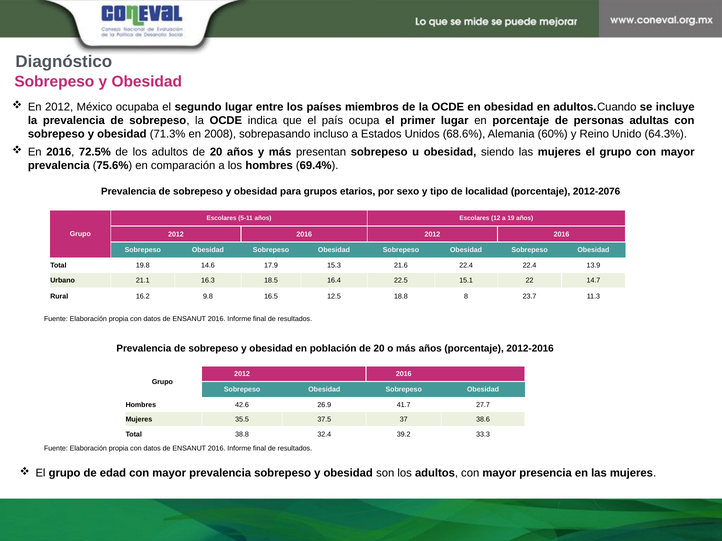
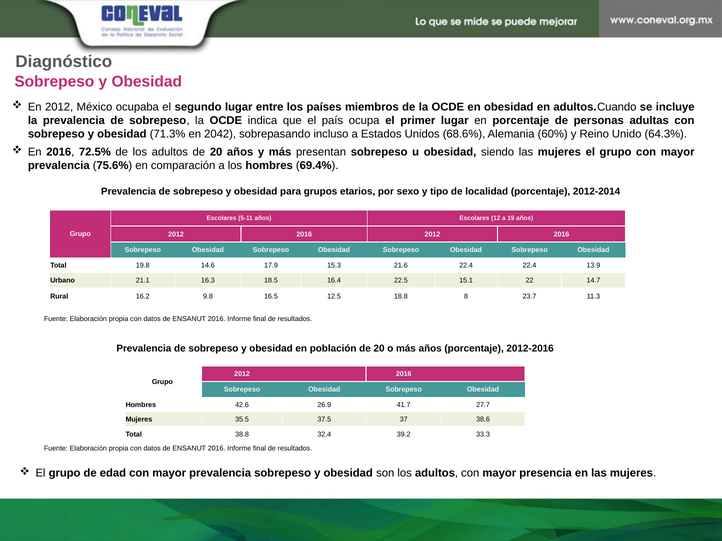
2008: 2008 -> 2042 (220, 134)
2012-2076: 2012-2076 -> 2012-2014 (597, 192)
